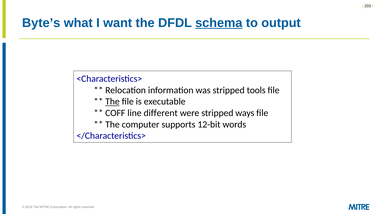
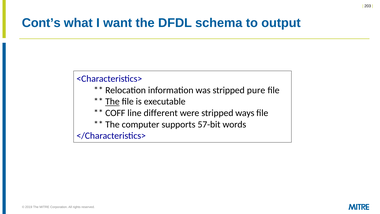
Byte’s: Byte’s -> Cont’s (41, 23)
schema underline: present -> none (219, 23)
tools: tools -> pure (256, 90)
12-bit: 12-bit -> 57-bit (209, 124)
